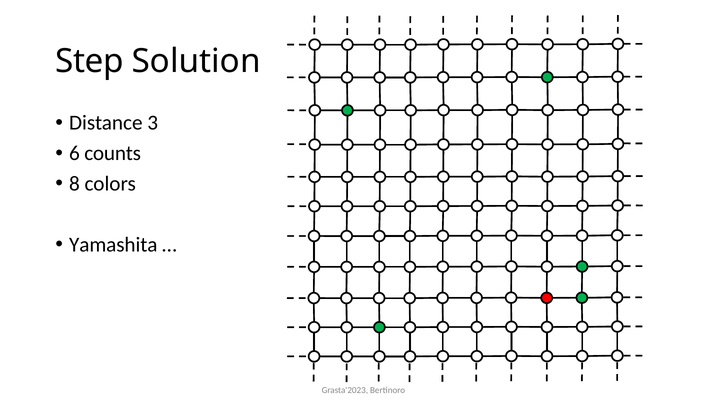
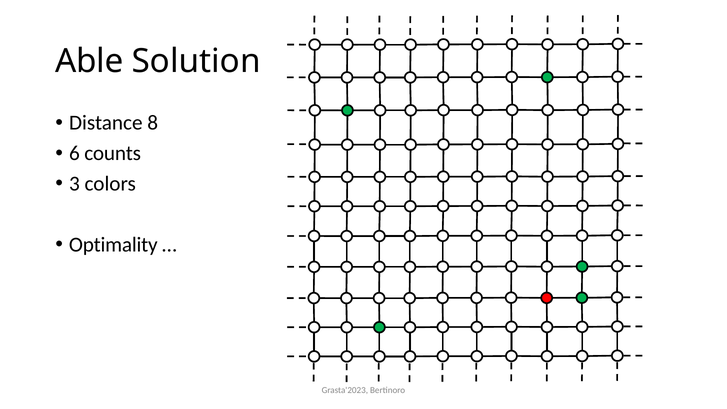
Step: Step -> Able (89, 61)
3: 3 -> 8 (153, 123)
8: 8 -> 3 (74, 184)
Yamashita: Yamashita -> Optimality (113, 245)
